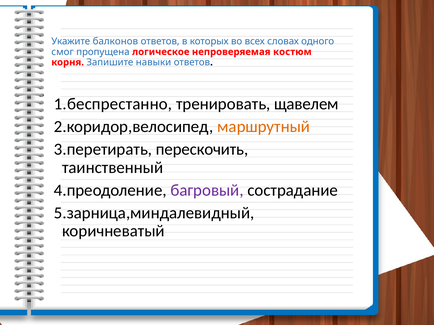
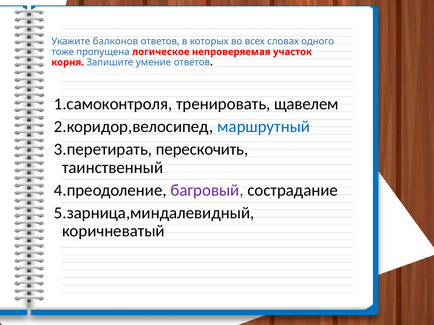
смог: смог -> тоже (63, 52)
костюм: костюм -> участок (292, 52)
навыки: навыки -> умение (153, 62)
1.беспрестанно: 1.беспрестанно -> 1.самоконтроля (113, 104)
маршрутный colour: orange -> blue (264, 127)
